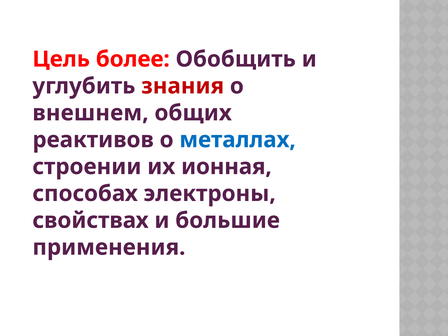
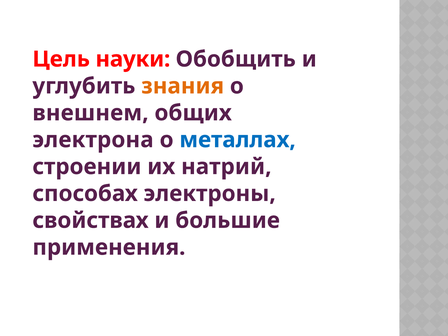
более: более -> науки (133, 59)
знания colour: red -> orange (183, 86)
реактивов: реактивов -> электрона (93, 140)
ионная: ионная -> натрий (226, 167)
